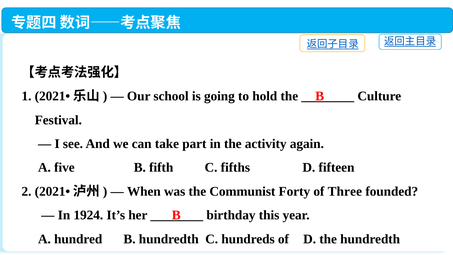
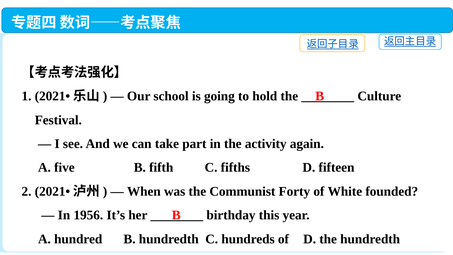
Three: Three -> White (345, 191)
1924: 1924 -> 1956 (88, 215)
